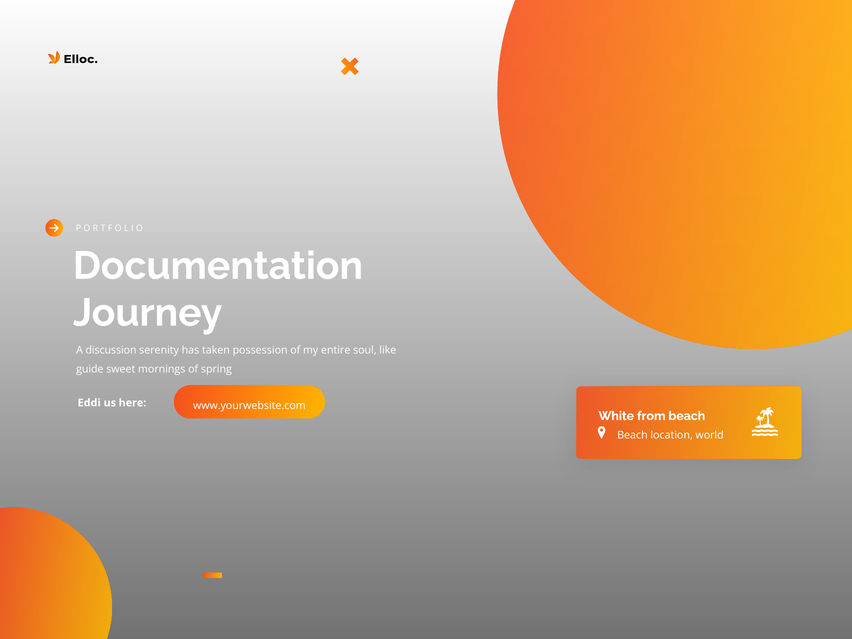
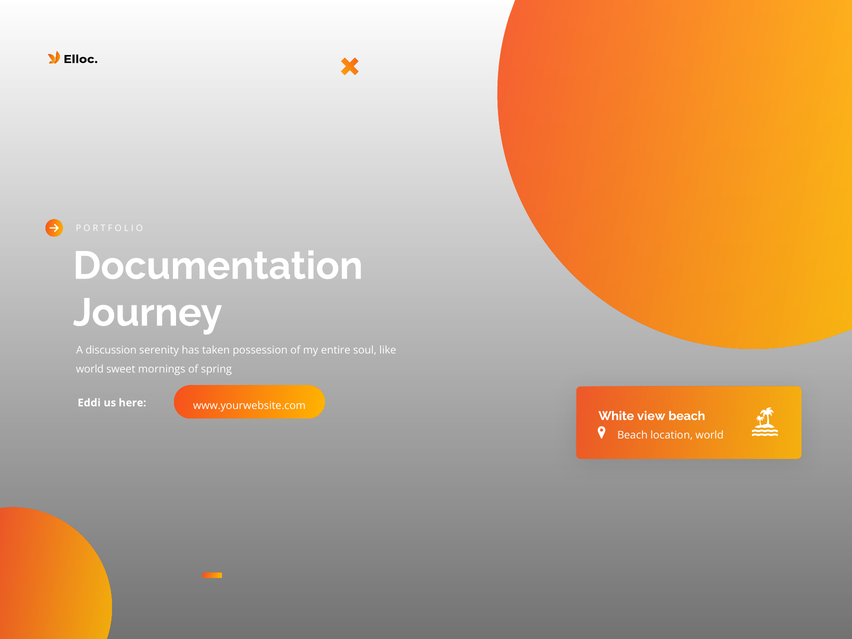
guide: guide -> world (90, 369)
from: from -> view (651, 416)
